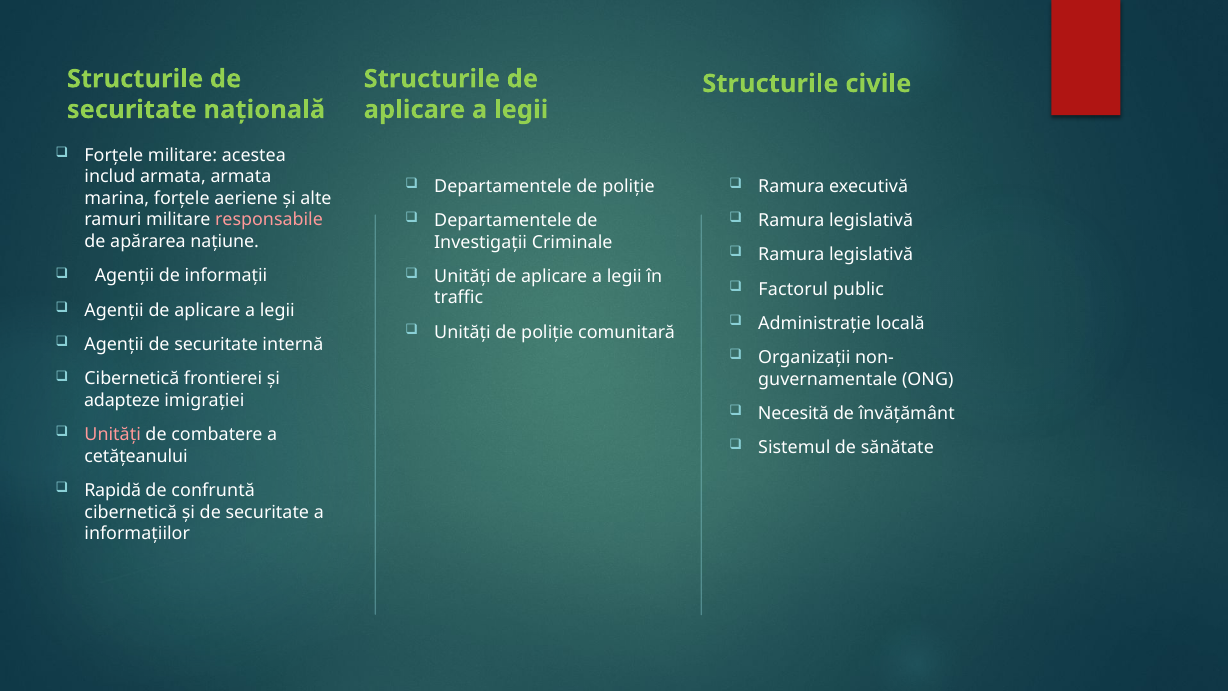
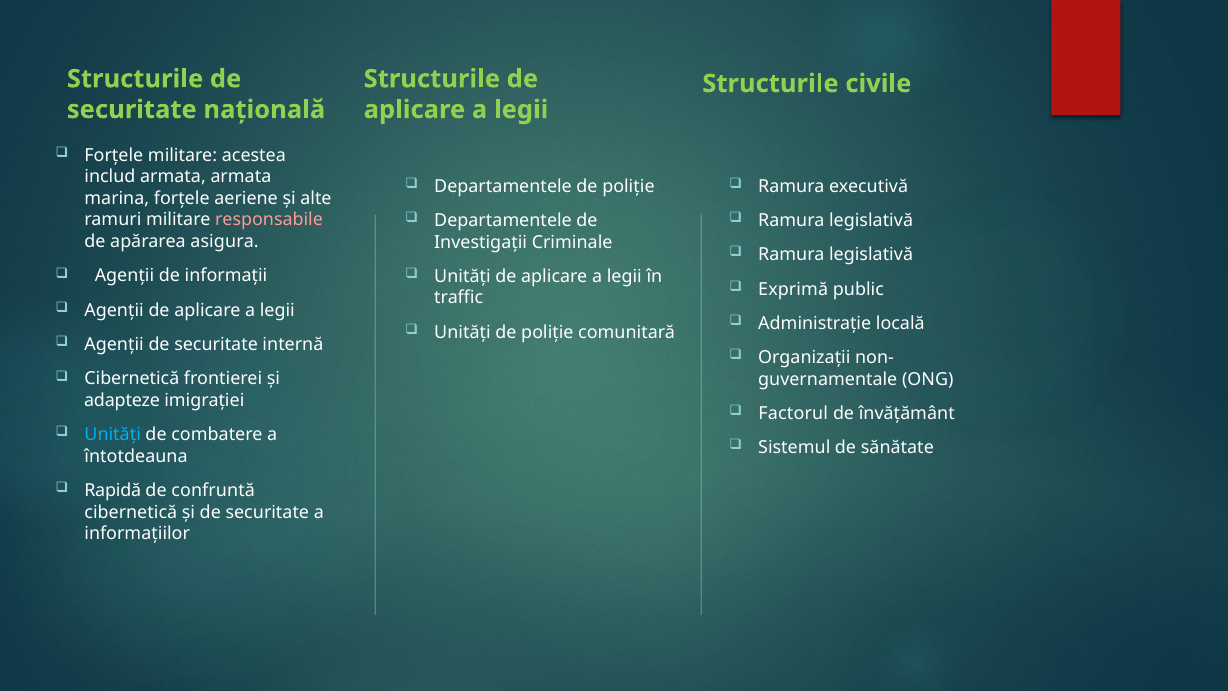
națiune: națiune -> asigura (225, 242)
Factorul: Factorul -> Exprimă (793, 289)
Necesită: Necesită -> Factorul (793, 413)
Unități colour: pink -> light blue (113, 435)
cetățeanului: cetățeanului -> întotdeauna (136, 456)
